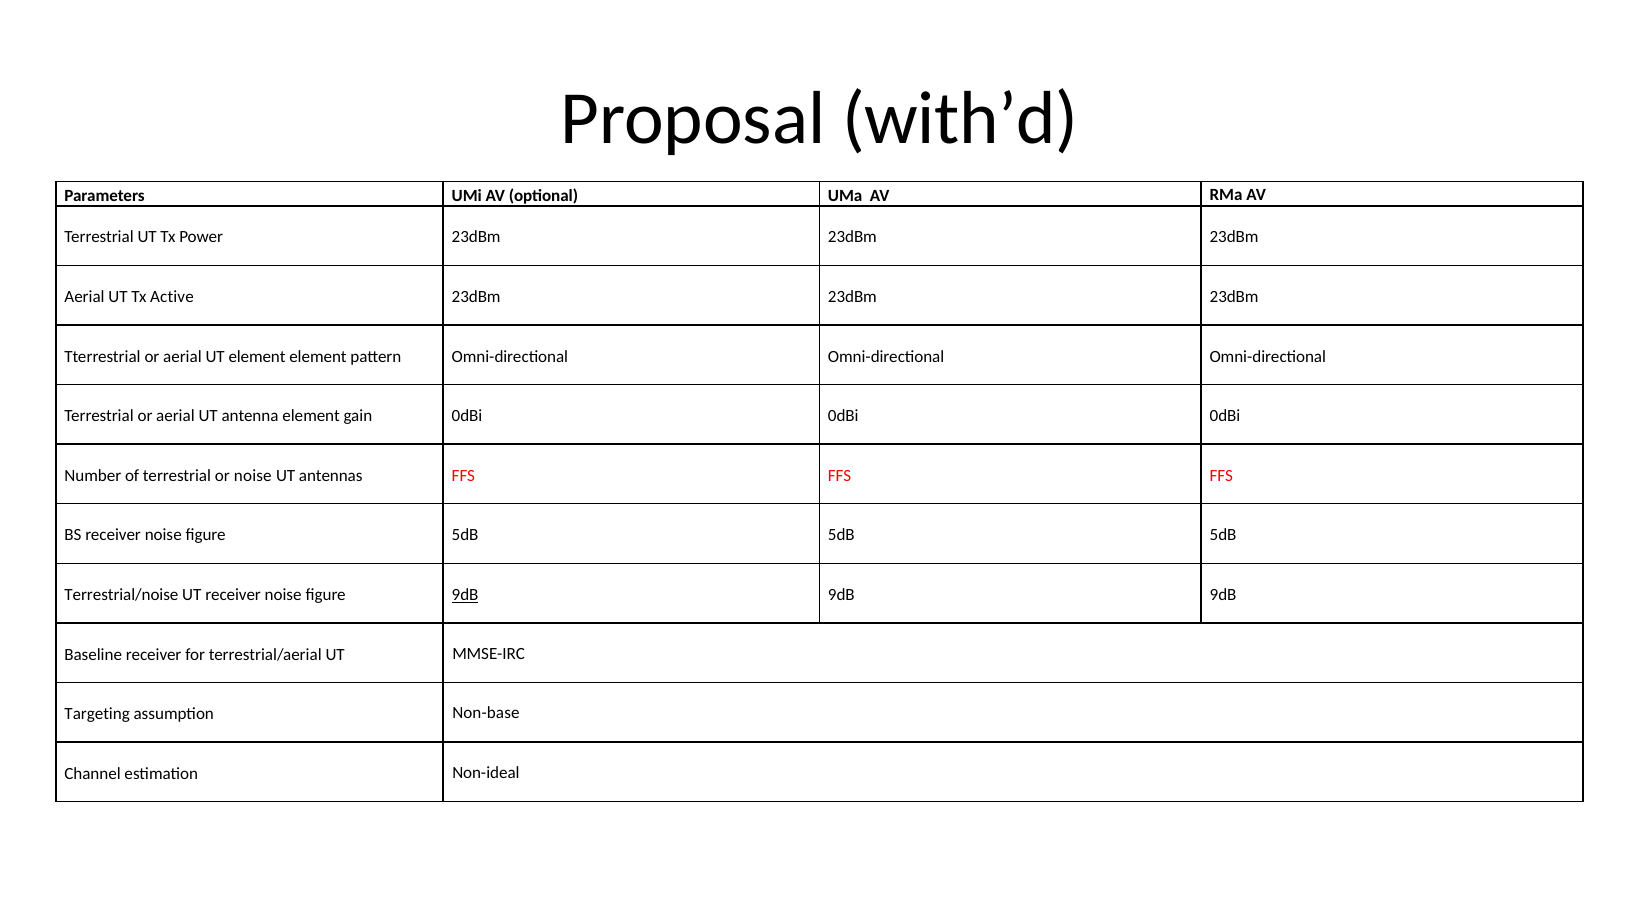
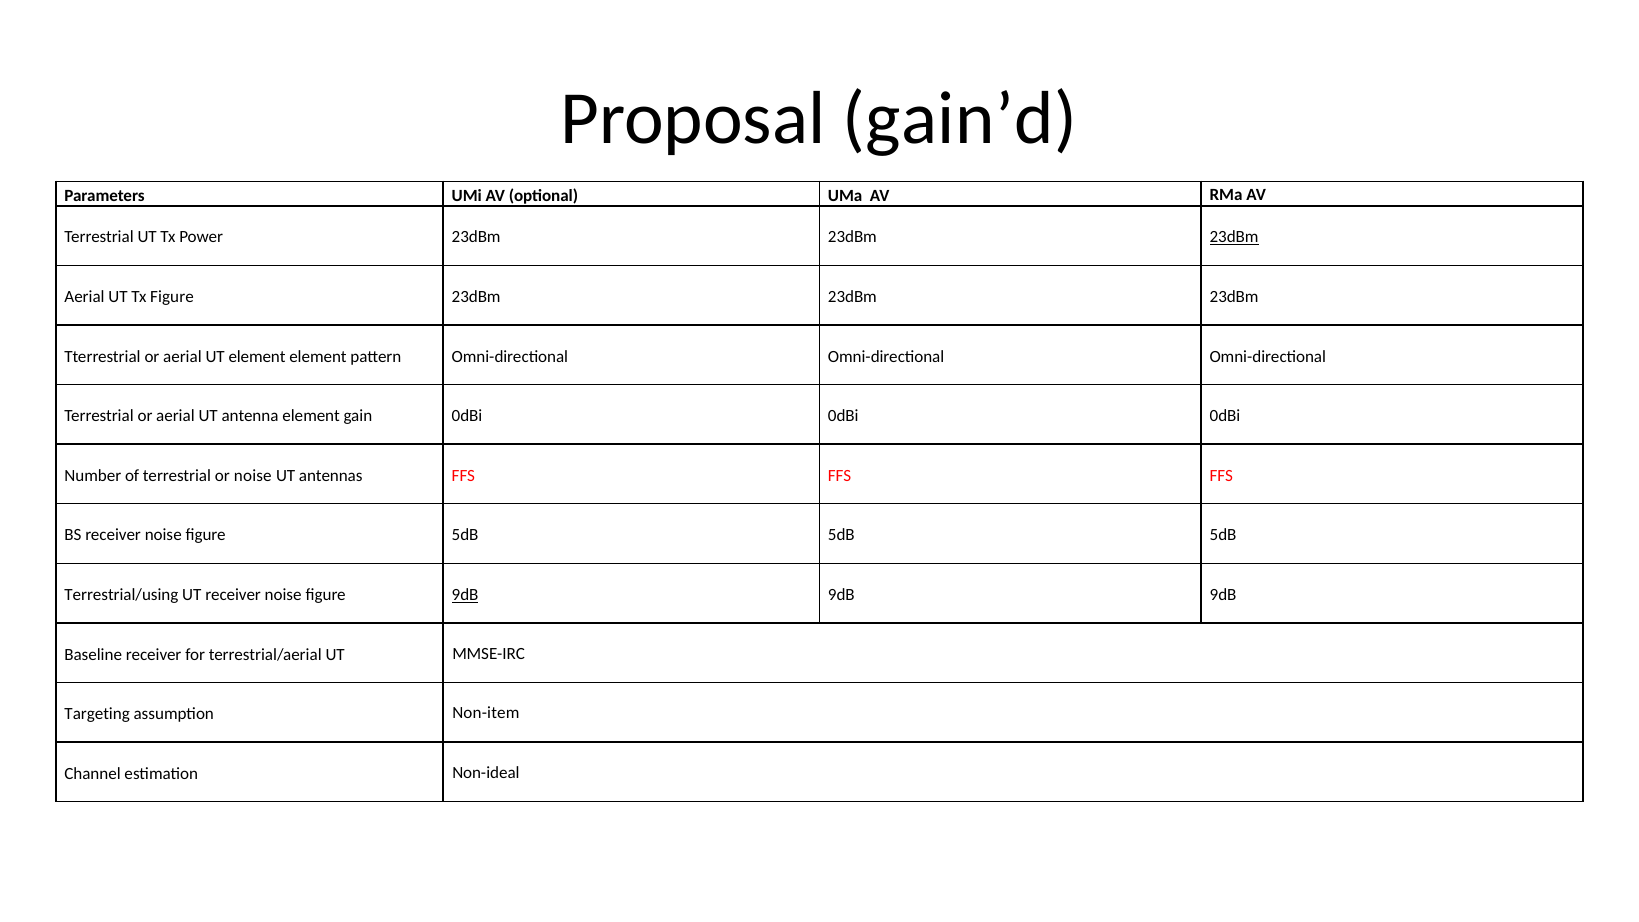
with’d: with’d -> gain’d (960, 119)
23dBm underline: none -> present (1234, 237)
Tx Active: Active -> Figure (172, 297)
Terrestrial/noise: Terrestrial/noise -> Terrestrial/using (121, 595)
Non-base: Non-base -> Non-item (486, 713)
